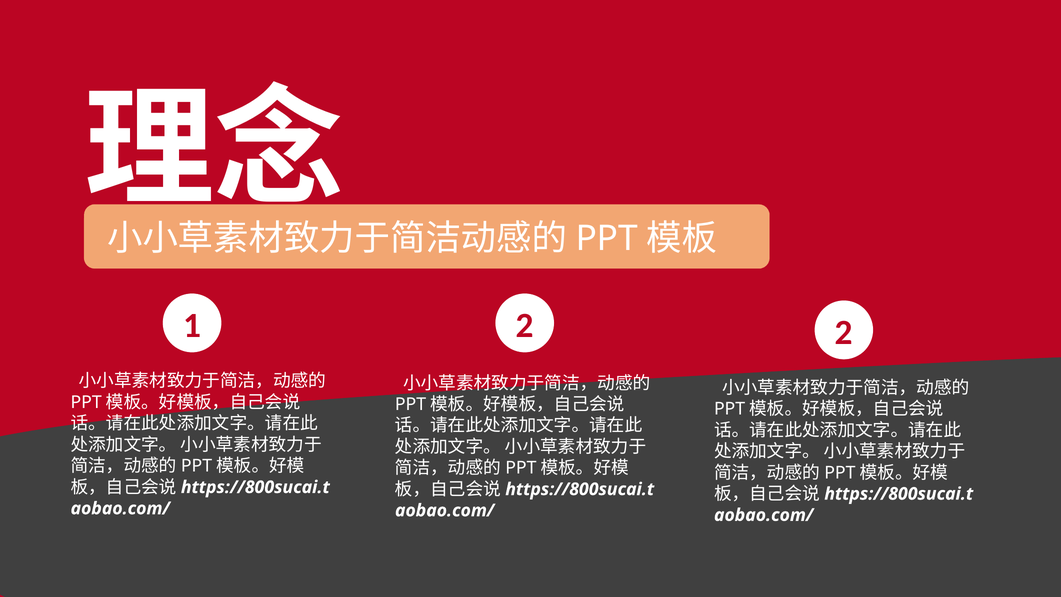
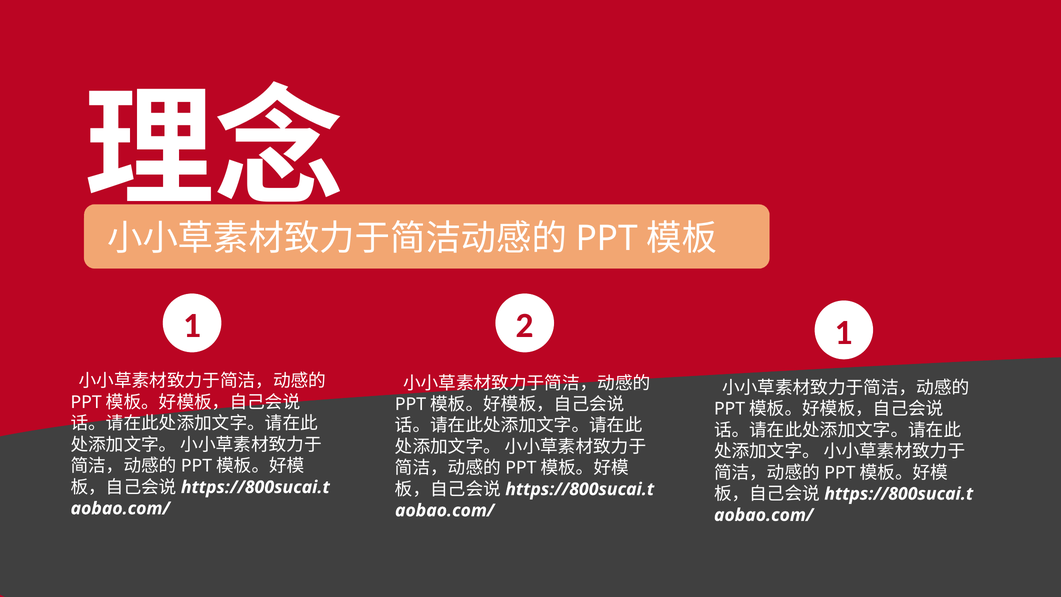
2 2: 2 -> 1 (844, 332)
